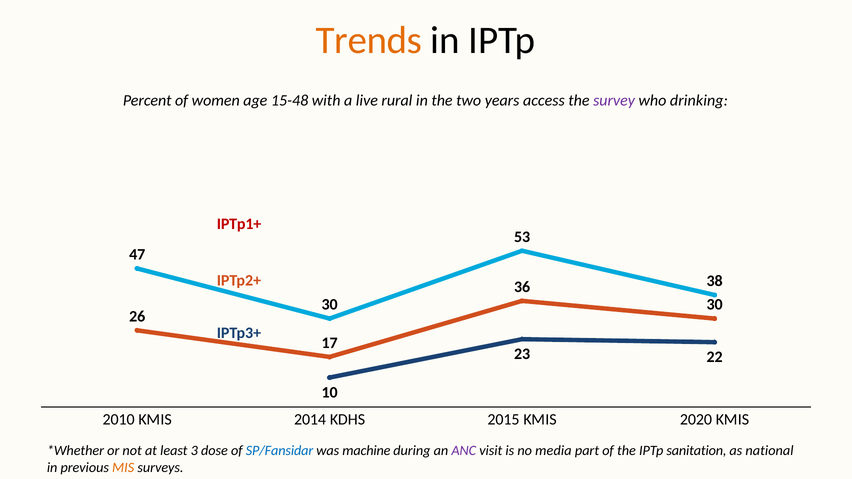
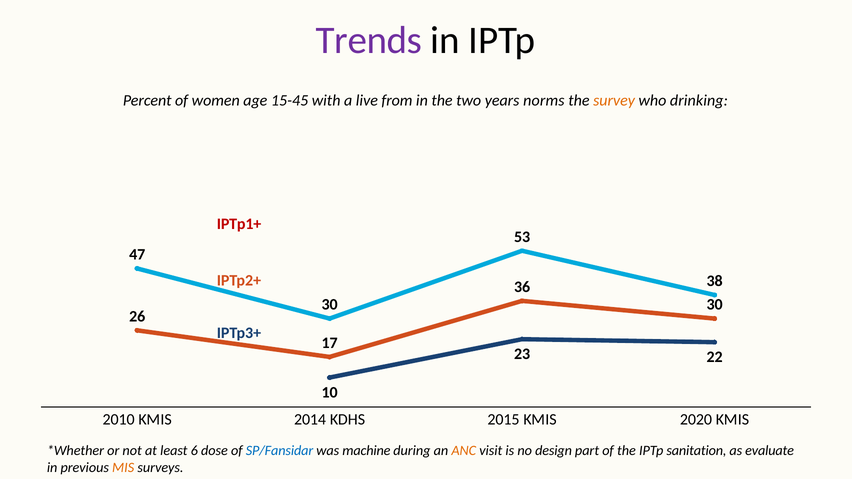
Trends colour: orange -> purple (369, 40)
15-48: 15-48 -> 15-45 (290, 100)
rural: rural -> from (397, 100)
access: access -> norms (544, 100)
survey colour: purple -> orange (614, 100)
3: 3 -> 6 (194, 451)
ANC colour: purple -> orange (464, 451)
media: media -> design (554, 451)
national: national -> evaluate (770, 451)
